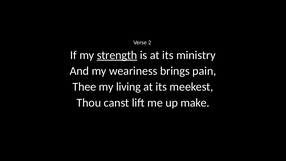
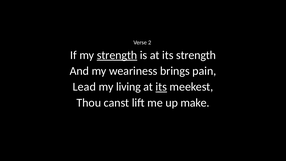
its ministry: ministry -> strength (196, 55)
Thee: Thee -> Lead (84, 87)
its underline: none -> present (161, 87)
